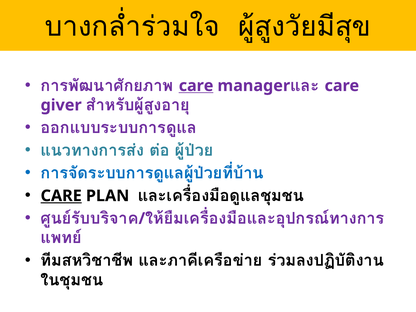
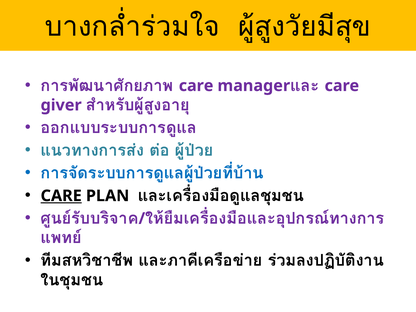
care underline: present -> none (196, 86)
